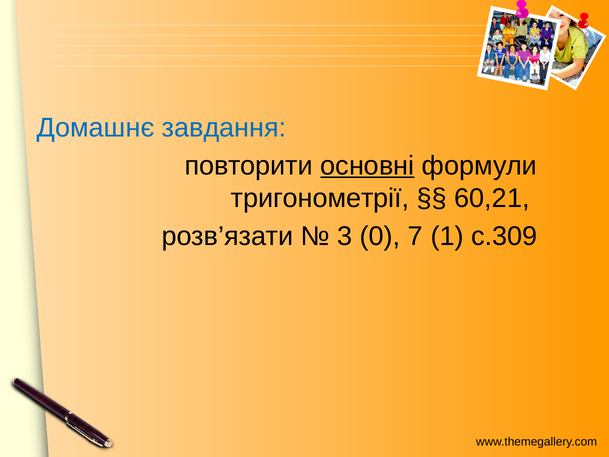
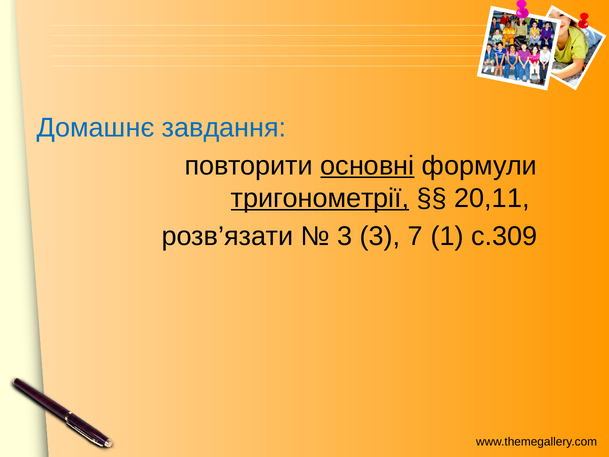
тригонометрії underline: none -> present (320, 198)
60,21: 60,21 -> 20,11 (492, 198)
3 0: 0 -> 3 (380, 236)
